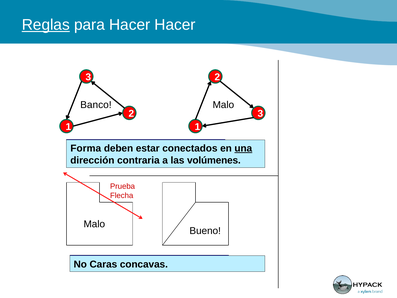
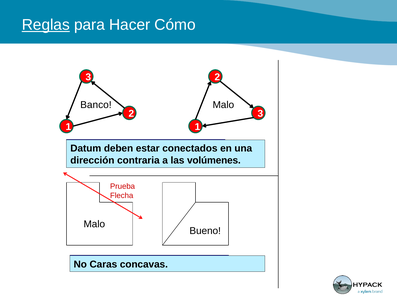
Hacer Hacer: Hacer -> Cómo (175, 25)
Forma: Forma -> Datum (86, 148)
una underline: present -> none (243, 148)
